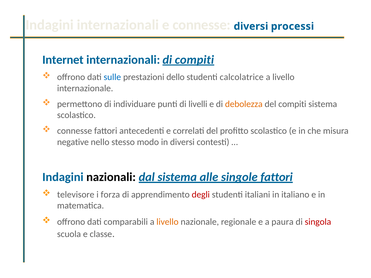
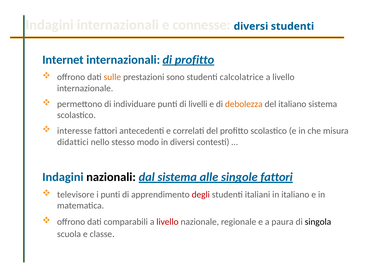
diversi processi: processi -> studenti (293, 26)
di compiti: compiti -> profitto (194, 60)
sulle colour: blue -> orange (112, 77)
dello: dello -> sono (175, 77)
del compiti: compiti -> italiano (292, 104)
connesse: connesse -> interesse (75, 131)
negative: negative -> didattici (73, 142)
i forza: forza -> punti (110, 195)
livello colour: orange -> red (167, 222)
singola colour: red -> black (318, 222)
